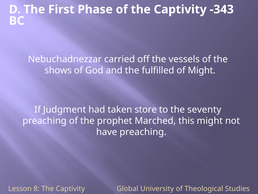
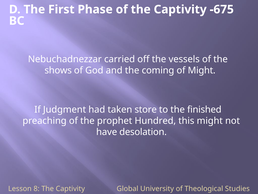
-343: -343 -> -675 (222, 9)
fulfilled: fulfilled -> coming (158, 70)
seventy: seventy -> finished (204, 109)
Marched: Marched -> Hundred (155, 121)
have preaching: preaching -> desolation (143, 132)
